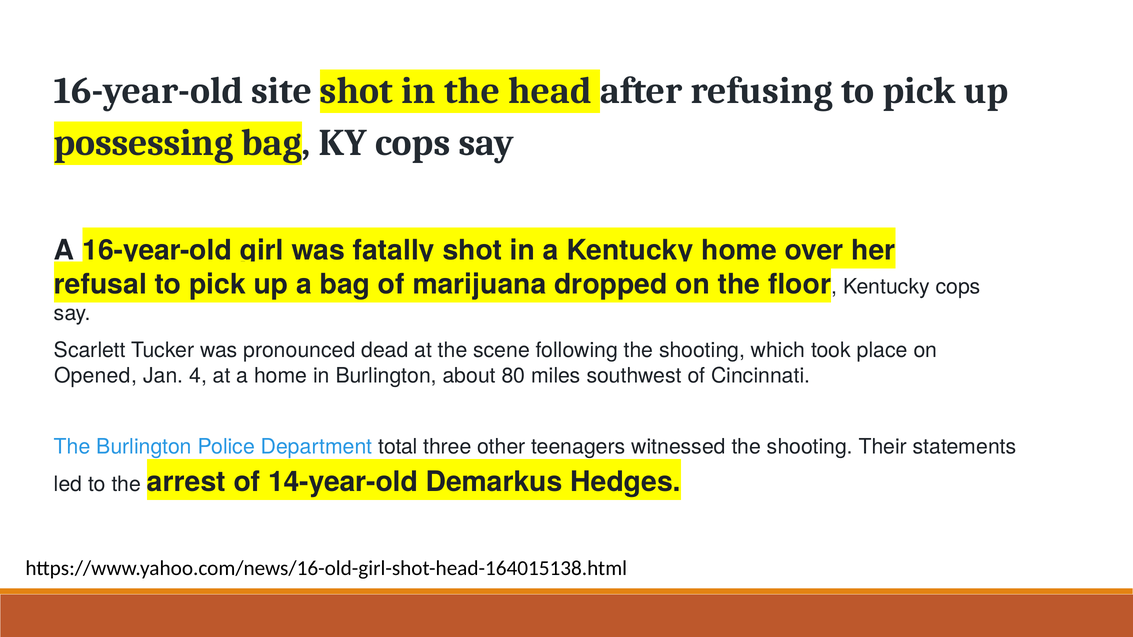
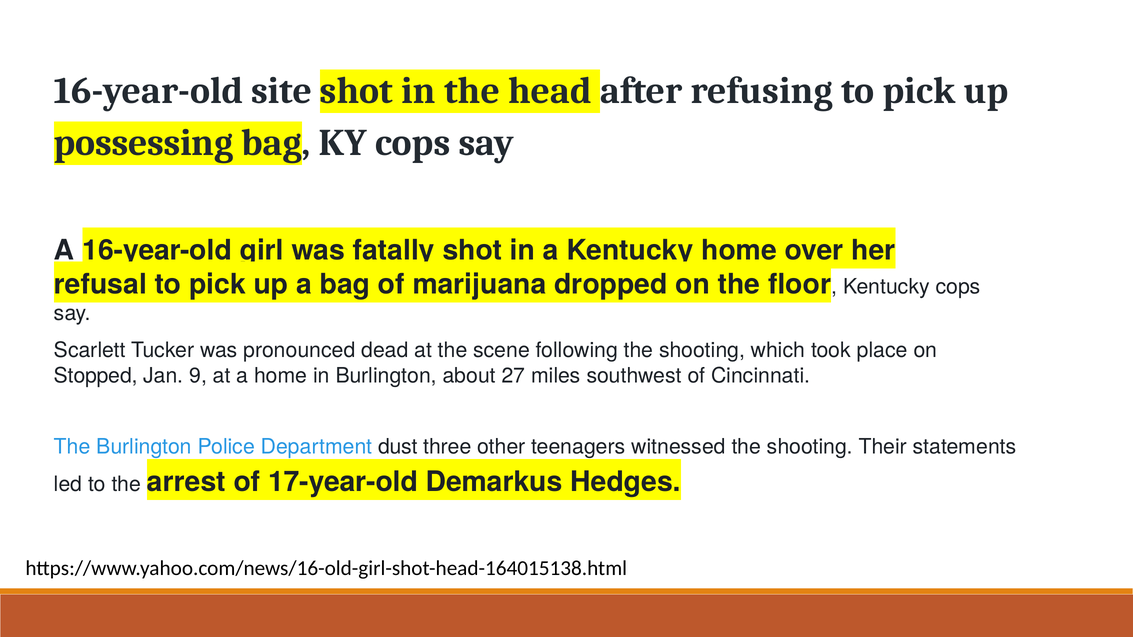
Opened: Opened -> Stopped (96, 376)
4: 4 -> 9 (198, 376)
80: 80 -> 27 (513, 376)
total: total -> dust (398, 447)
14-year-old: 14-year-old -> 17-year-old (343, 482)
